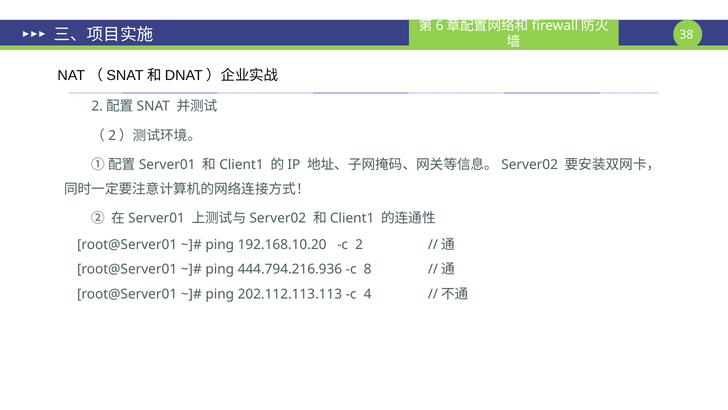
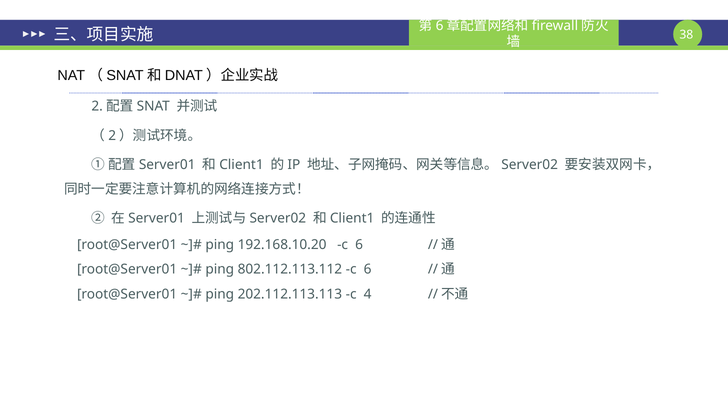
192.168.10.20 c 2: 2 -> 6 (359, 245)
444.794.216.936: 444.794.216.936 -> 802.112.113.112 (290, 269)
8: 8 -> 6 (368, 269)
